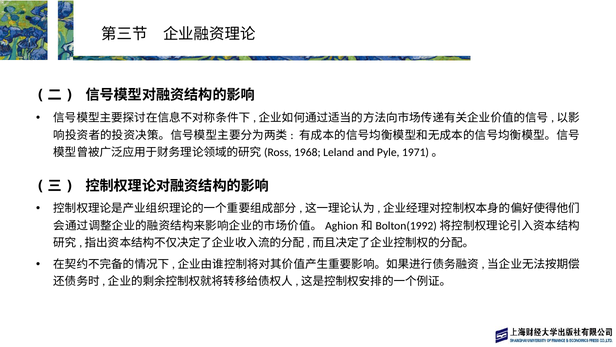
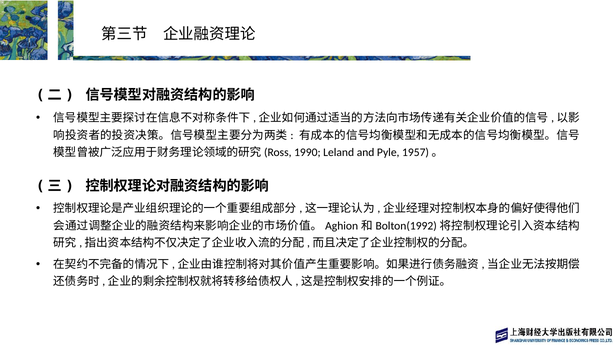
1968: 1968 -> 1990 (307, 152)
1971: 1971 -> 1957 (416, 152)
